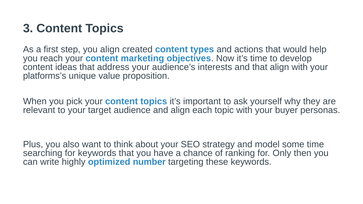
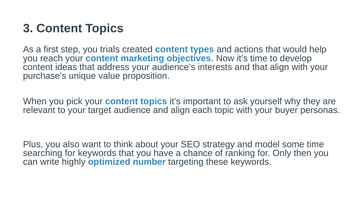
you align: align -> trials (110, 50)
platforms’s: platforms’s -> purchase’s (45, 76)
